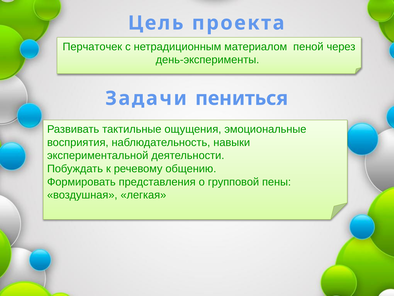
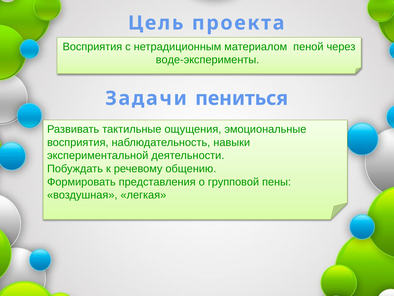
Перчаточек: Перчаточек -> Восприятия (92, 47)
день-эксперименты: день-эксперименты -> воде-эксперименты (207, 60)
